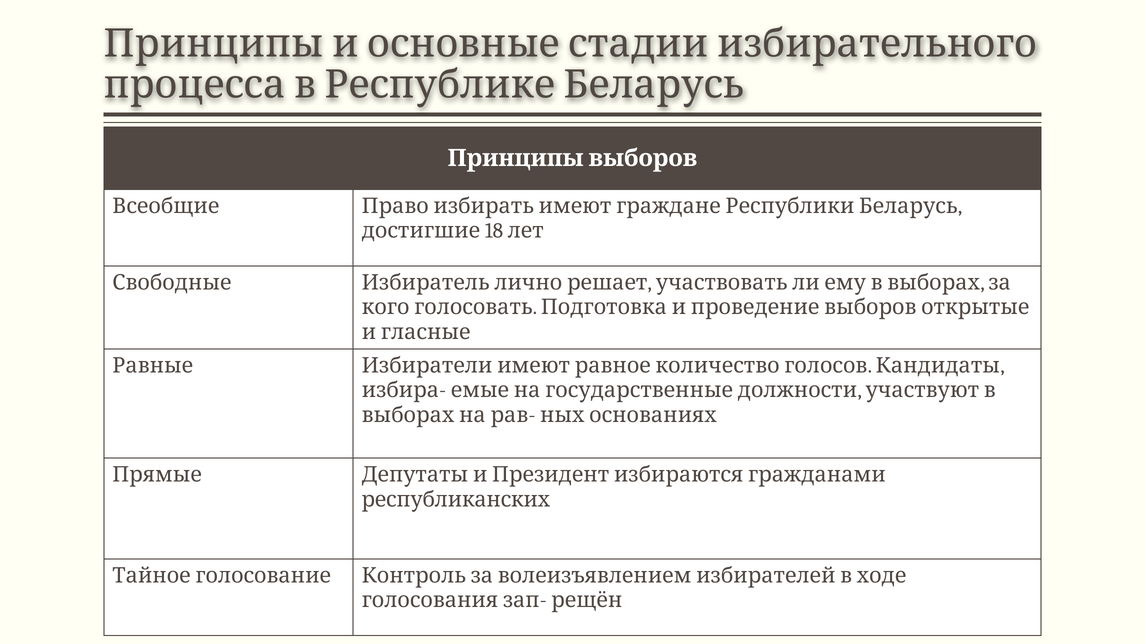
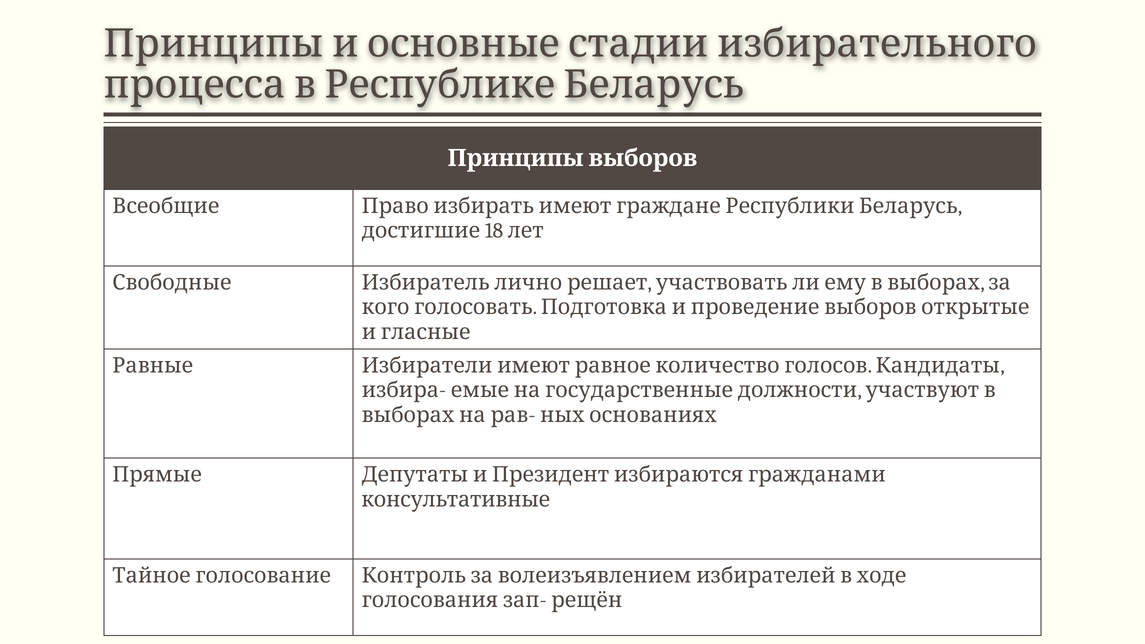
республиканских: республиканских -> консультативные (456, 500)
